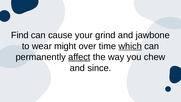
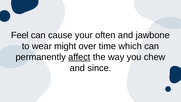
Find: Find -> Feel (20, 35)
grind: grind -> often (105, 35)
which underline: present -> none (130, 46)
